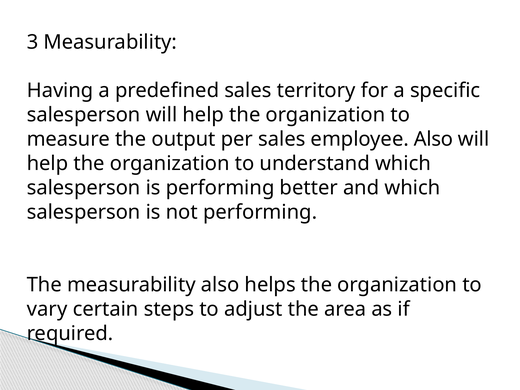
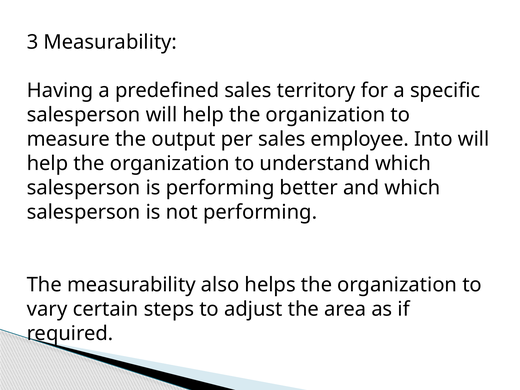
employee Also: Also -> Into (433, 139)
